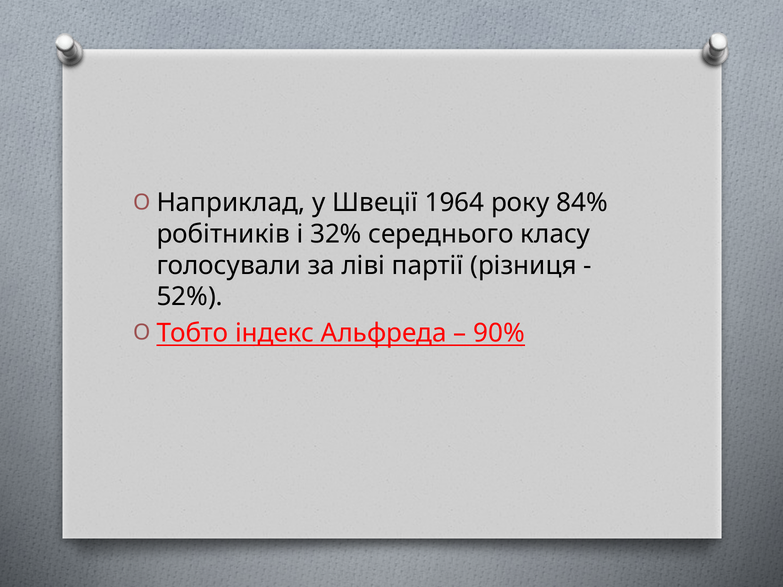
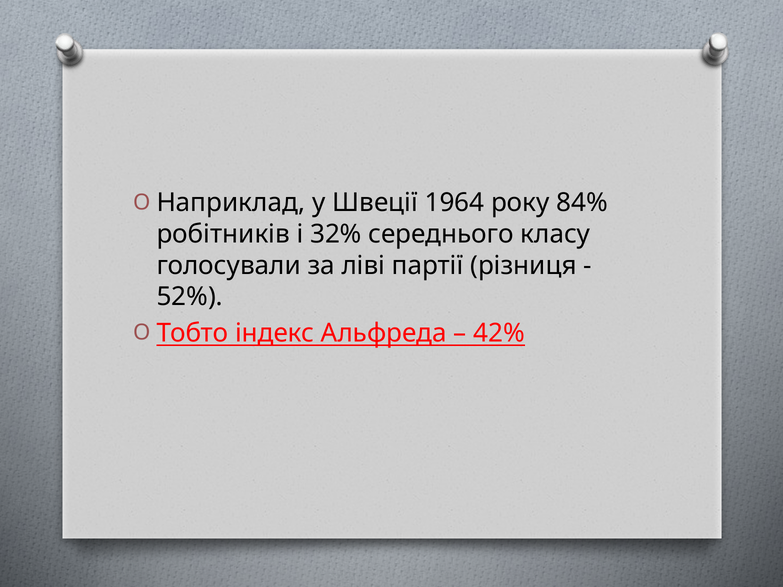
90%: 90% -> 42% (499, 333)
